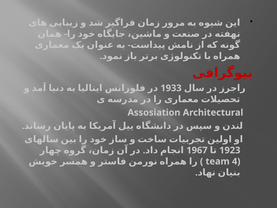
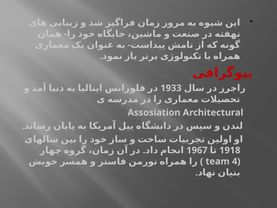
1923: 1923 -> 1918 (230, 150)
